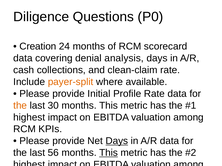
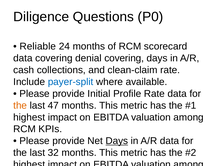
Creation: Creation -> Reliable (38, 47)
denial analysis: analysis -> covering (124, 58)
payer-split colour: orange -> blue (71, 82)
30: 30 -> 47 (53, 106)
56: 56 -> 32 (53, 153)
This underline: present -> none (109, 153)
